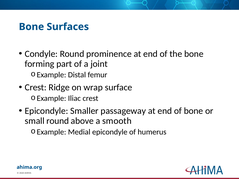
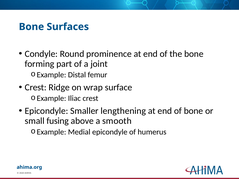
passageway: passageway -> lengthening (123, 111)
small round: round -> fusing (58, 121)
